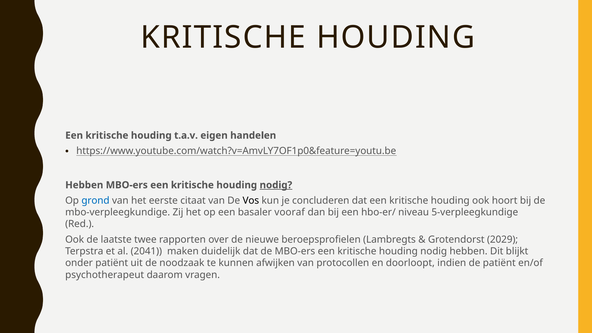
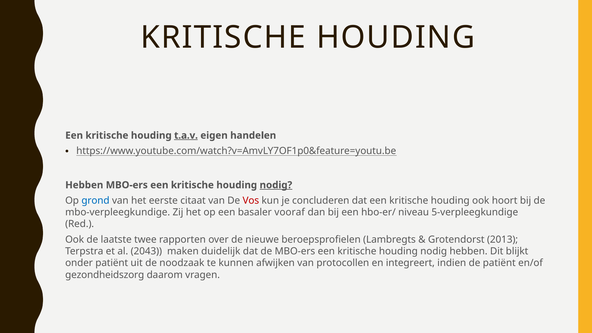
t.a.v underline: none -> present (186, 135)
Vos colour: black -> red (251, 201)
2029: 2029 -> 2013 (503, 240)
2041: 2041 -> 2043 (146, 251)
doorloopt: doorloopt -> integreert (410, 263)
psychotherapeut: psychotherapeut -> gezondheidszorg (105, 275)
